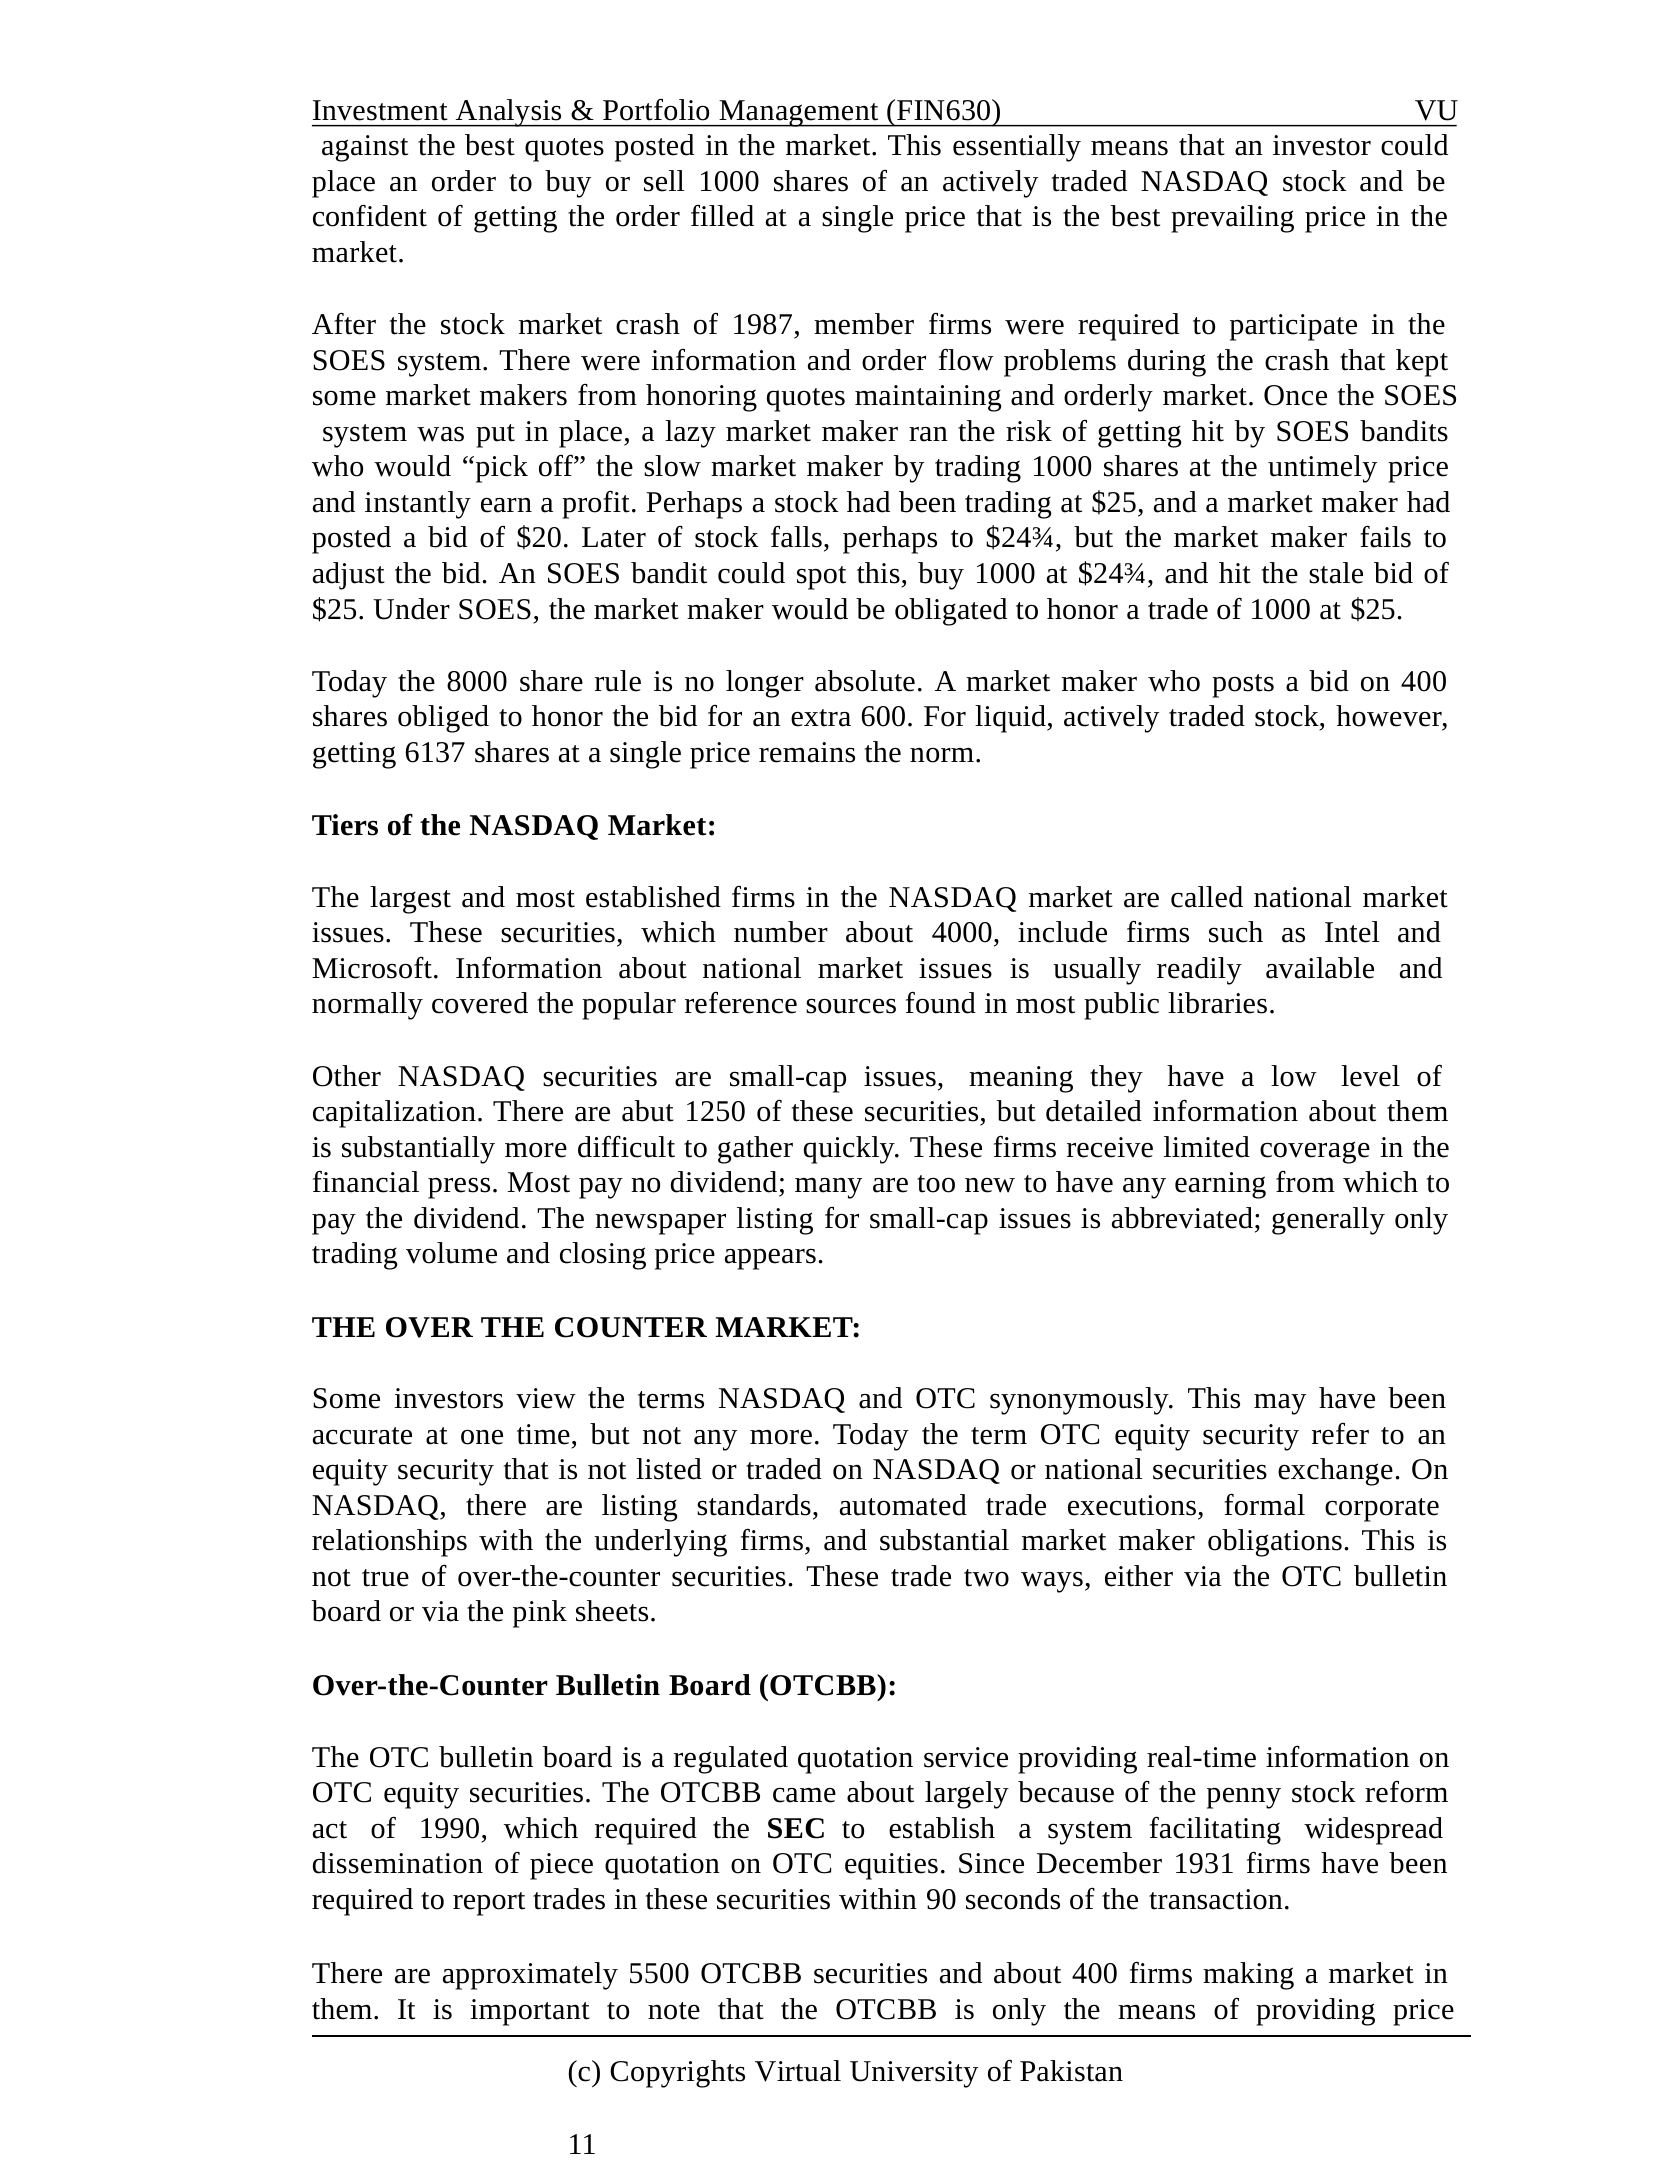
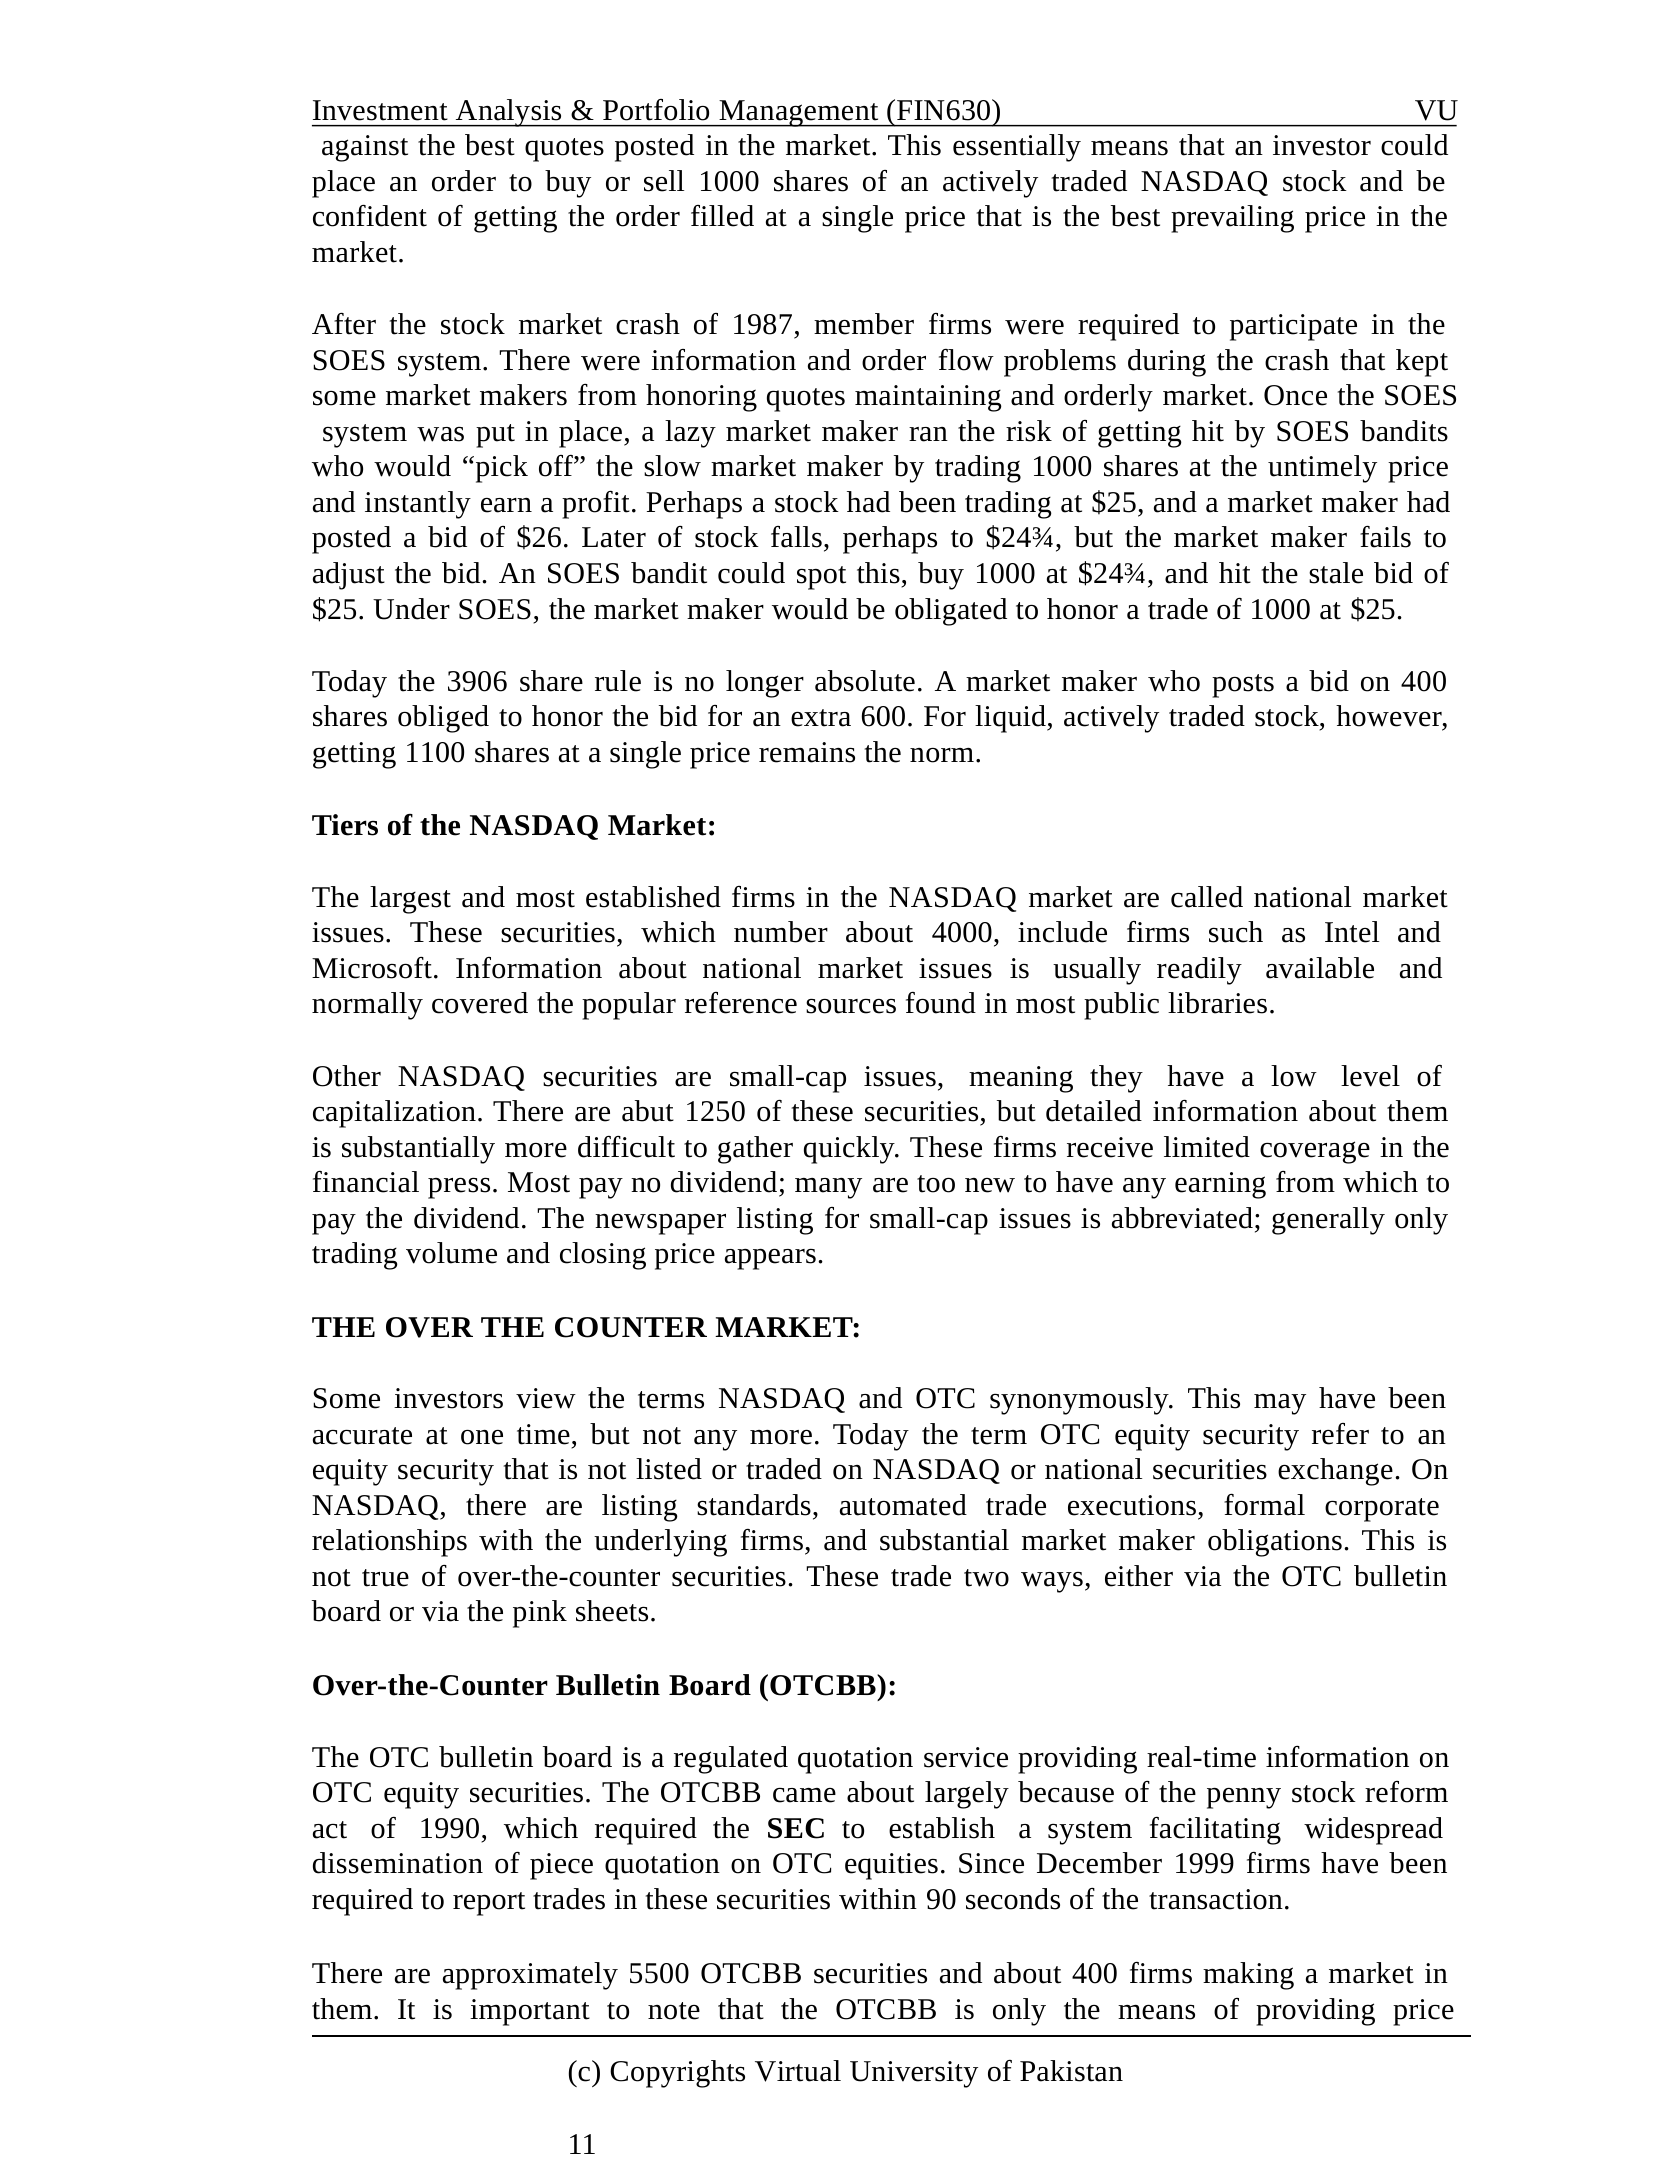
$20: $20 -> $26 (543, 538)
8000: 8000 -> 3906 (477, 681)
6137: 6137 -> 1100 (435, 752)
1931: 1931 -> 1999 (1204, 1864)
